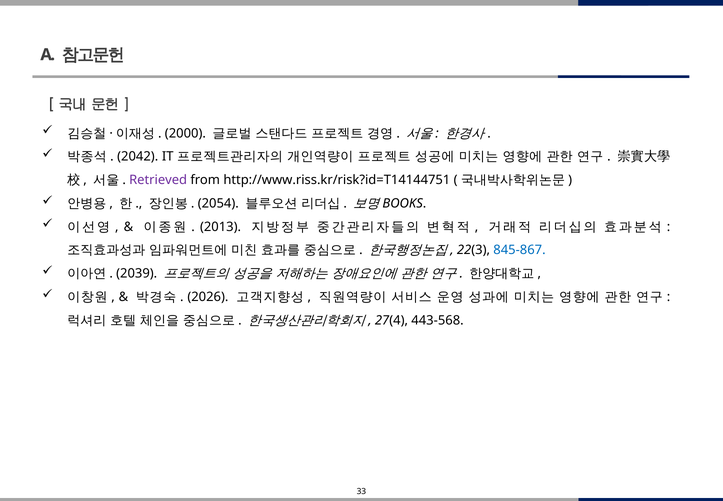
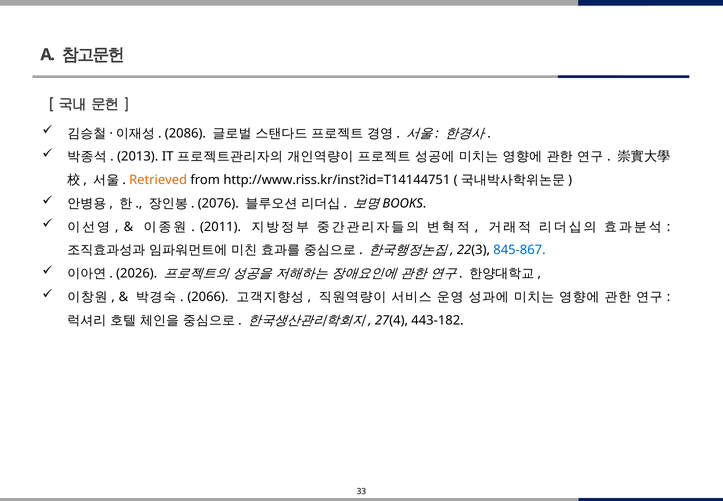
2000: 2000 -> 2086 (185, 133)
2042: 2042 -> 2013 (138, 157)
Retrieved colour: purple -> orange (158, 180)
http://www.riss.kr/risk?id=T14144751: http://www.riss.kr/risk?id=T14144751 -> http://www.riss.kr/inst?id=T14144751 (337, 180)
2054: 2054 -> 2076 (218, 203)
2013: 2013 -> 2011 (221, 227)
2039: 2039 -> 2026 (137, 273)
2026: 2026 -> 2066 (208, 297)
443-568: 443-568 -> 443-182 (438, 320)
